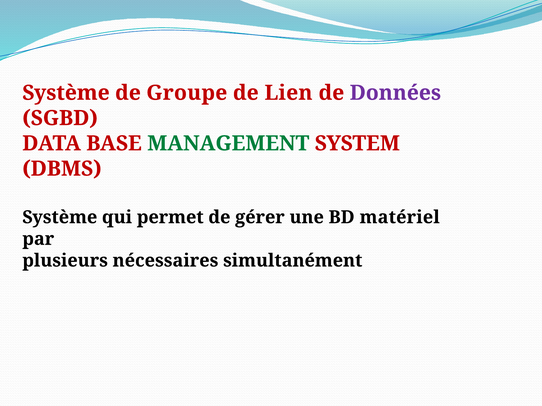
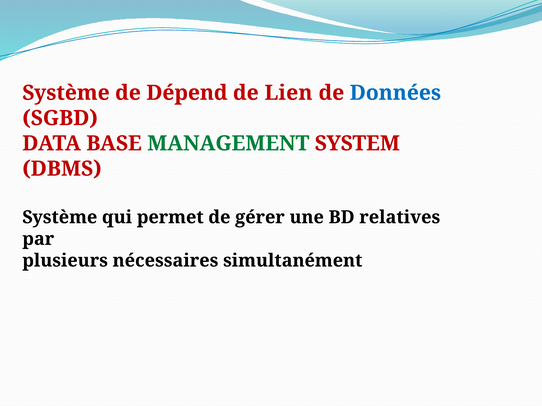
Groupe: Groupe -> Dépend (187, 93)
Données colour: purple -> blue (395, 93)
matériel: matériel -> relatives (400, 218)
